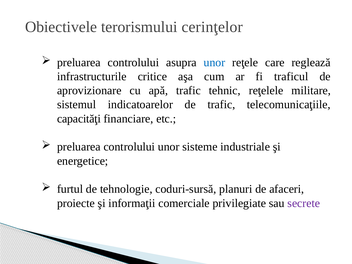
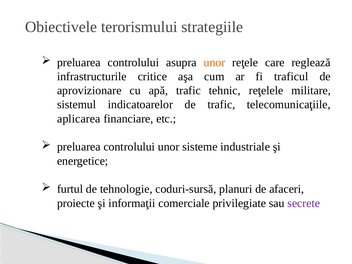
cerinţelor: cerinţelor -> strategiile (212, 27)
unor colour: blue -> orange (214, 62)
capacităţi: capacităţi -> aplicarea (79, 119)
